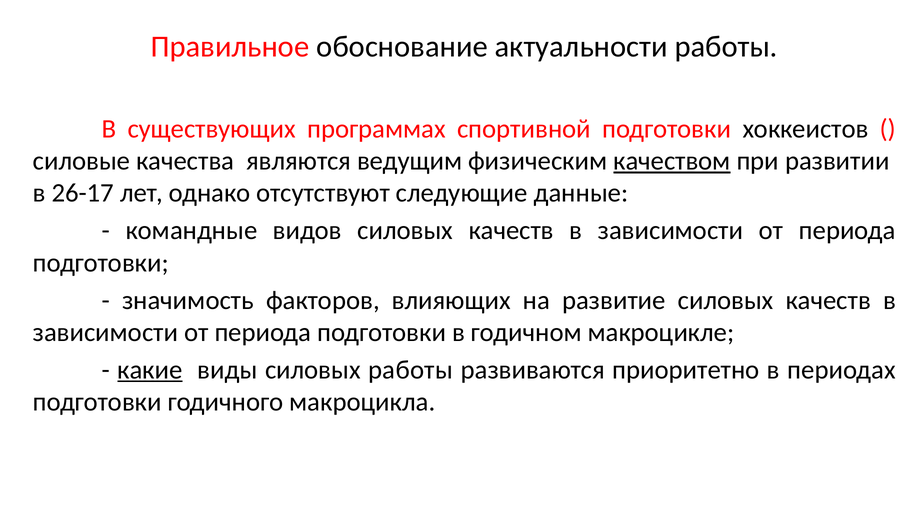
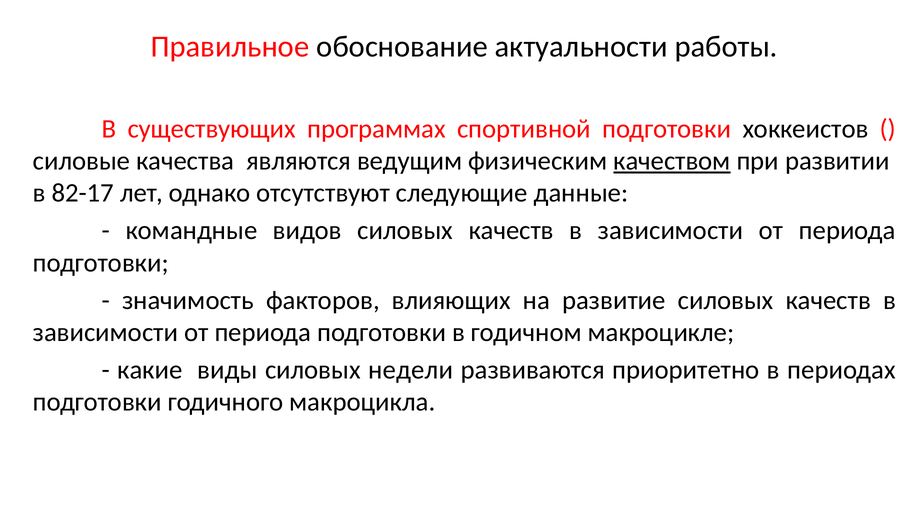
26-17: 26-17 -> 82-17 (83, 193)
какие underline: present -> none (150, 370)
силовых работы: работы -> недели (411, 370)
